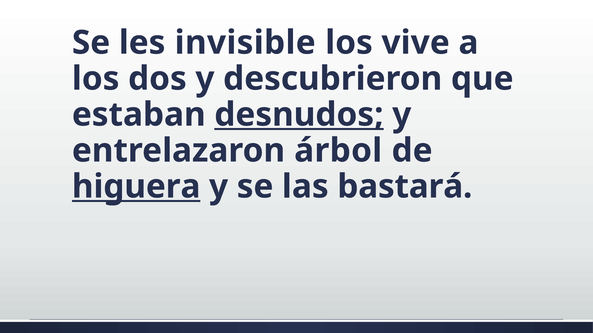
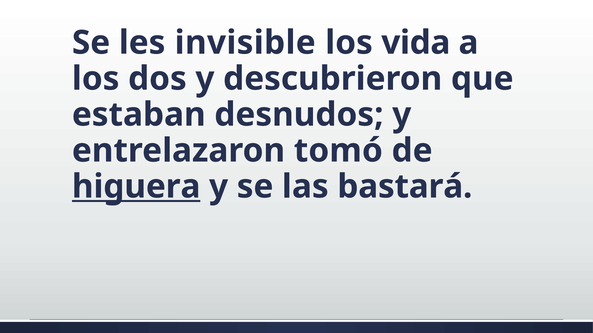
vive: vive -> vida (416, 43)
desnudos underline: present -> none (299, 115)
árbol: árbol -> tomó (338, 151)
